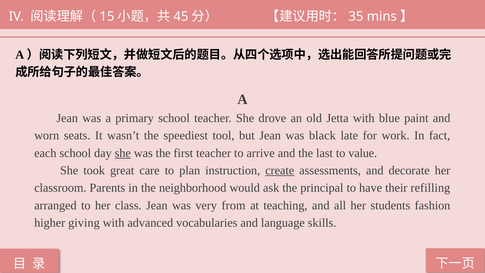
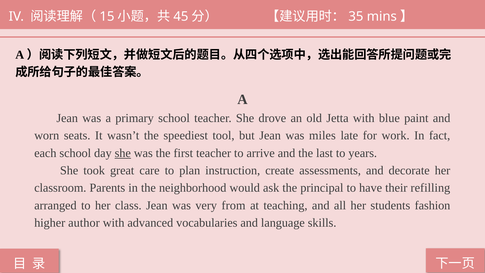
black: black -> miles (322, 135)
value: value -> years (363, 153)
create underline: present -> none (280, 170)
giving: giving -> author (84, 223)
